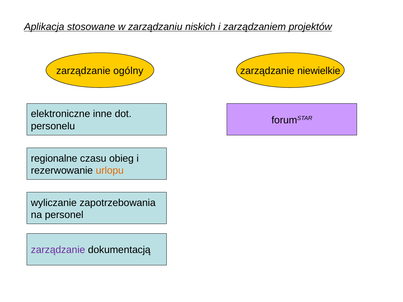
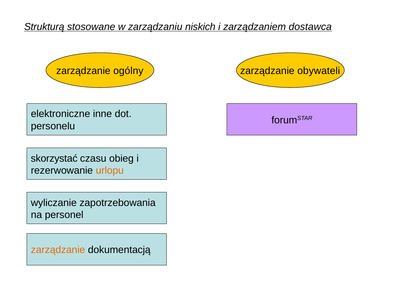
Aplikacja: Aplikacja -> Strukturą (44, 27)
projektów: projektów -> dostawca (310, 27)
niewielkie: niewielkie -> obywateli (319, 71)
regionalne: regionalne -> skorzystać (54, 159)
zarządzanie colour: purple -> orange (58, 250)
